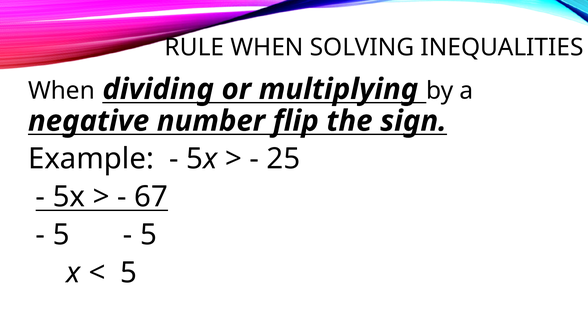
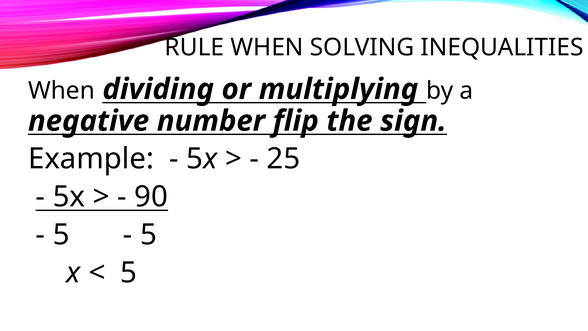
67: 67 -> 90 (151, 197)
